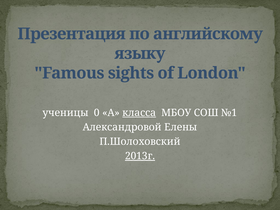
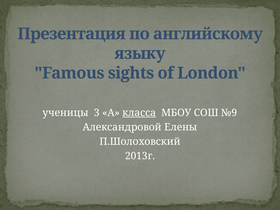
0: 0 -> 3 (97, 113)
№1: №1 -> №9 (229, 113)
2013г underline: present -> none (140, 156)
